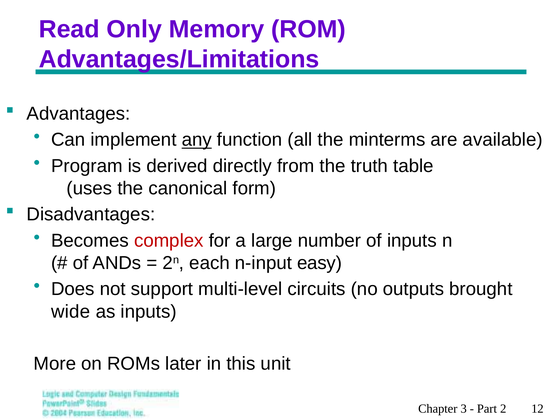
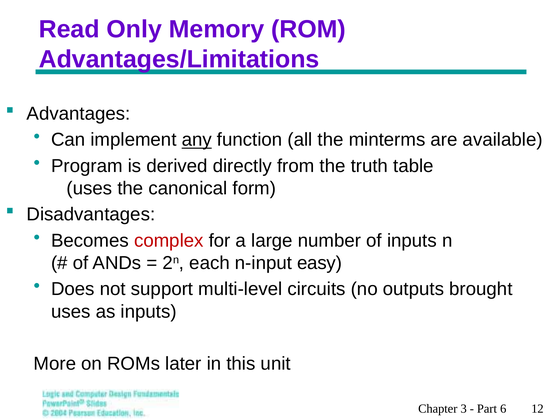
wide: wide -> uses (71, 312)
2: 2 -> 6 (503, 409)
